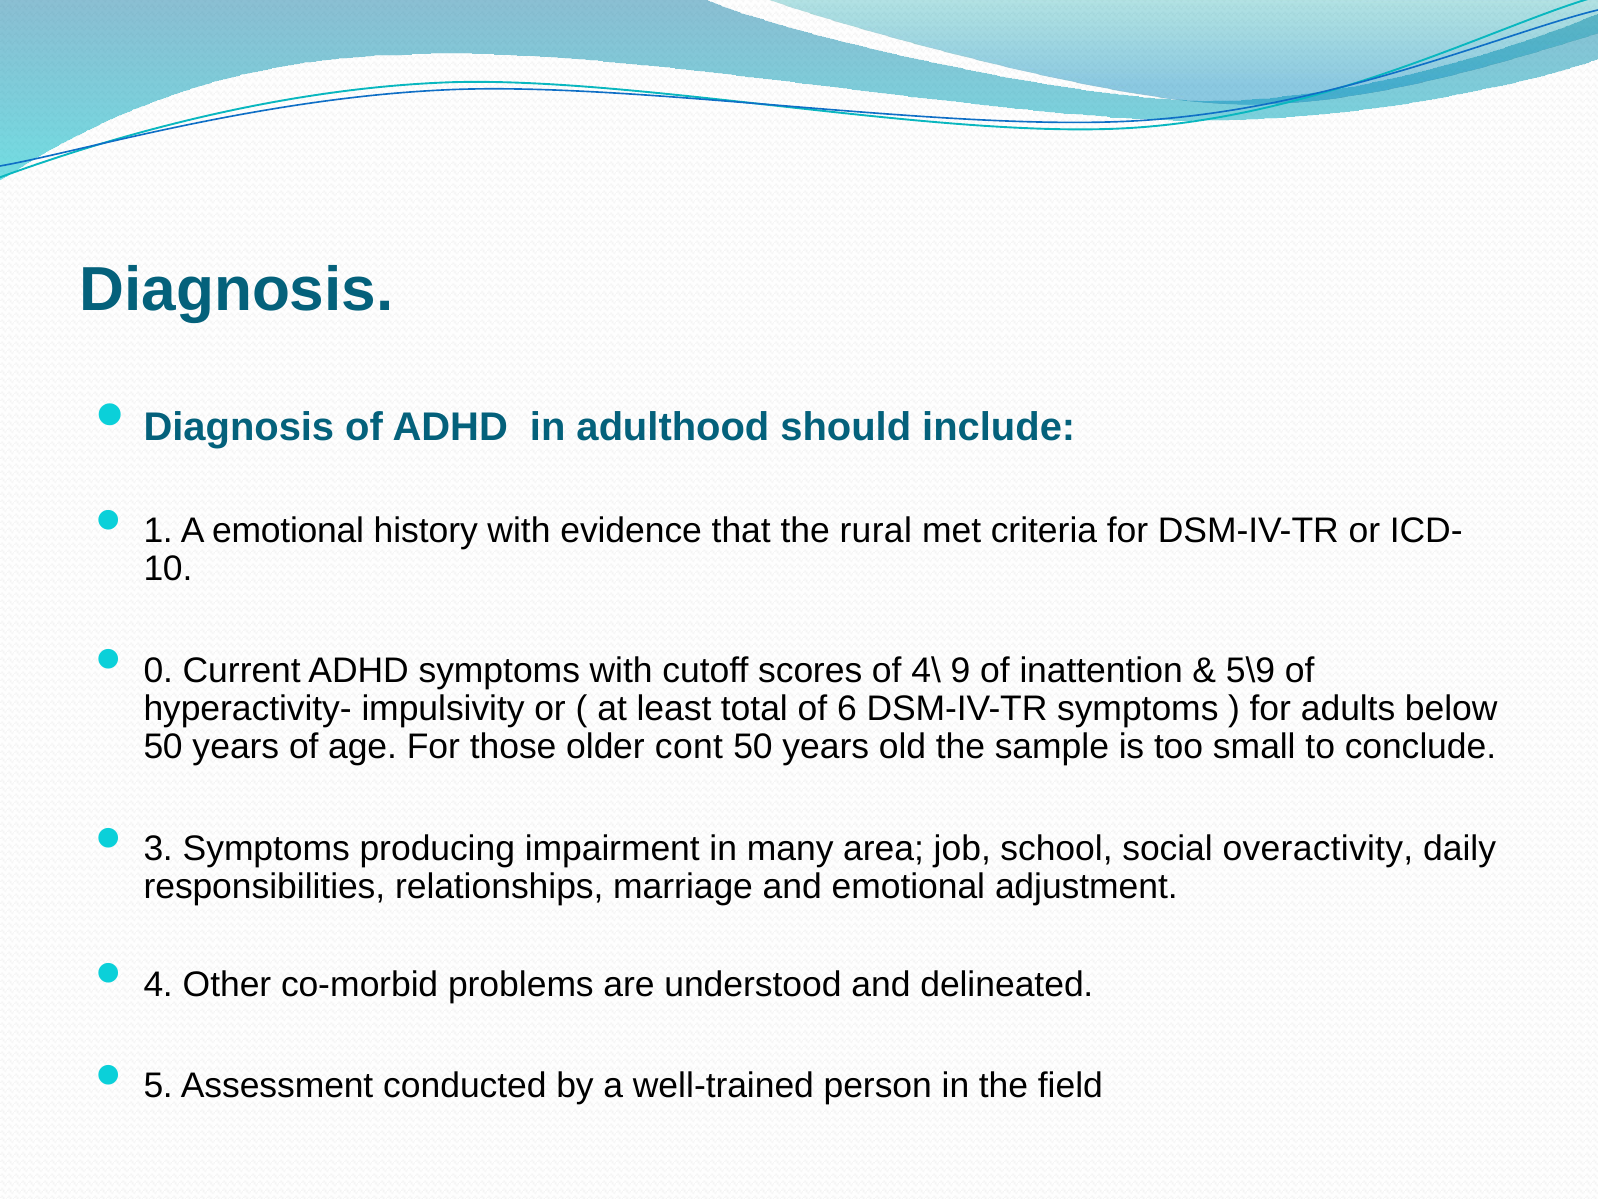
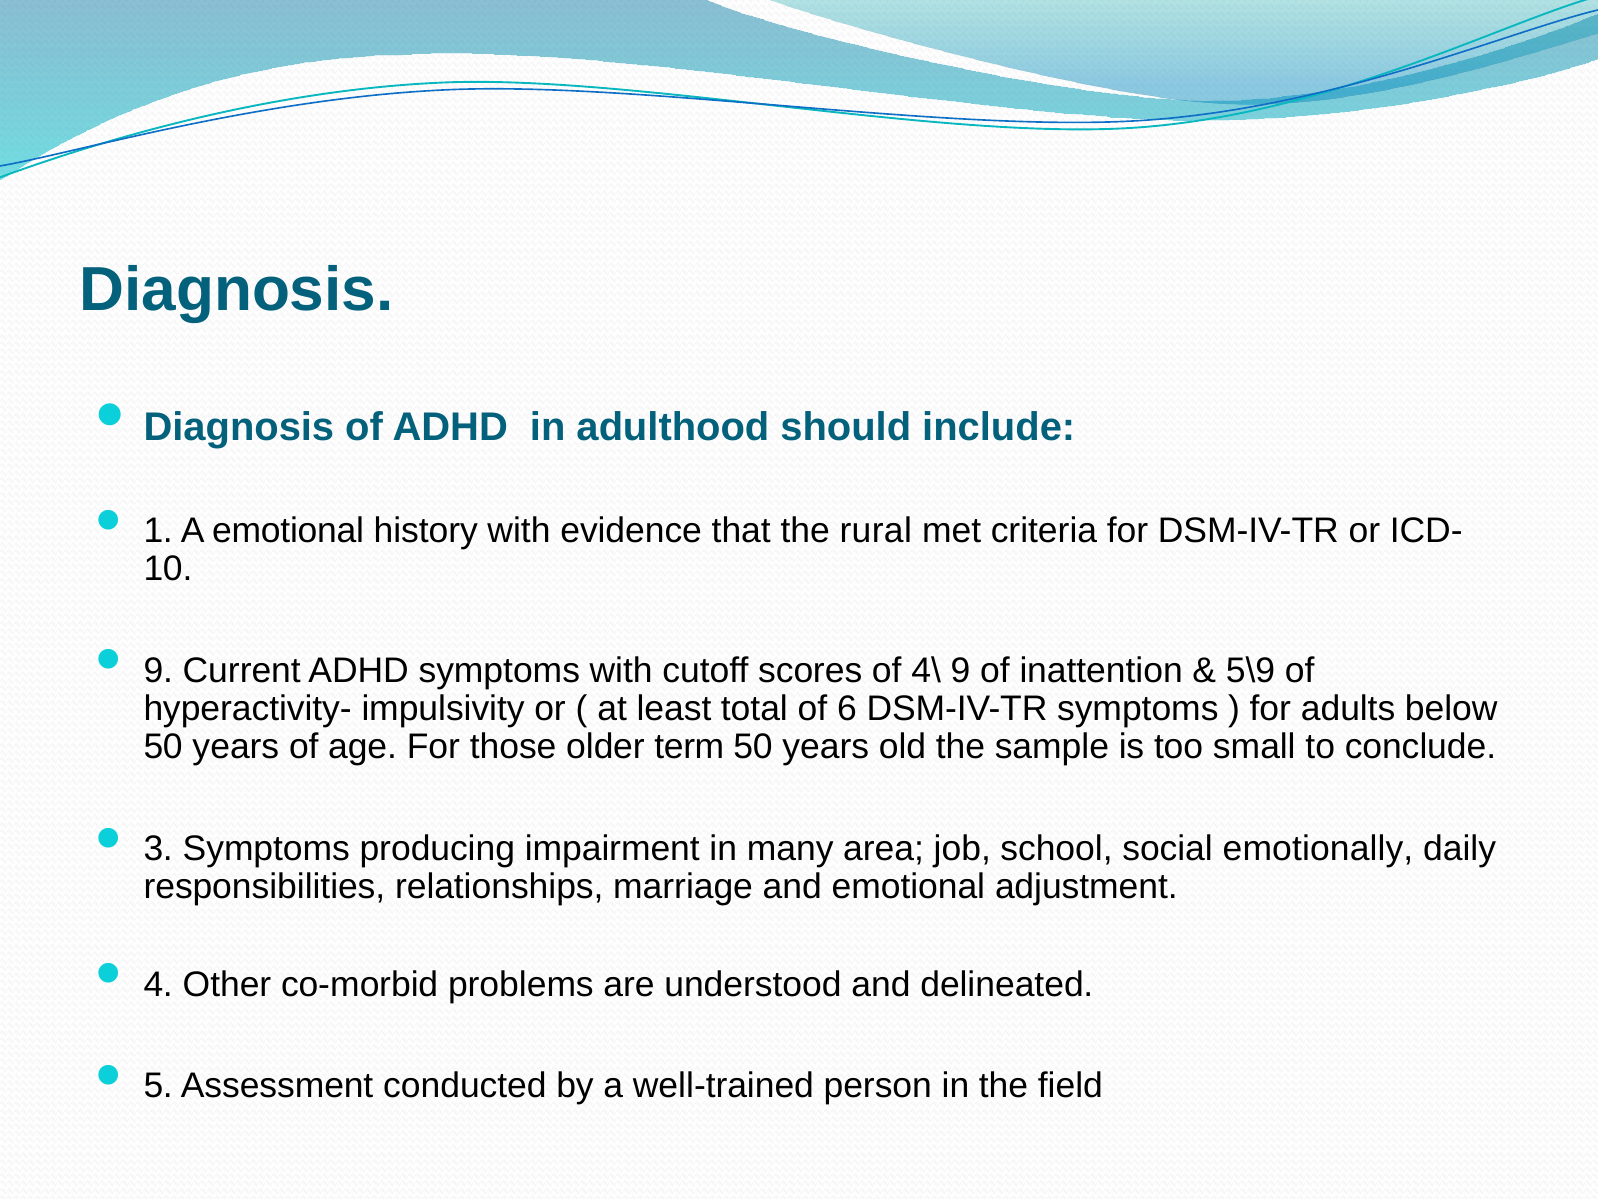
0: 0 -> 9 (158, 670)
cont: cont -> term (689, 747)
overactivity: overactivity -> emotionally (1318, 848)
